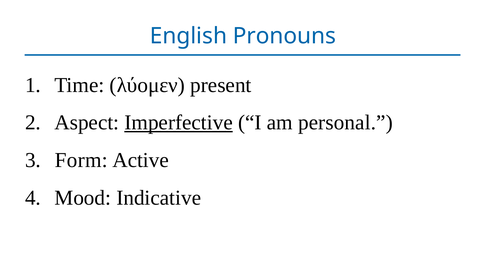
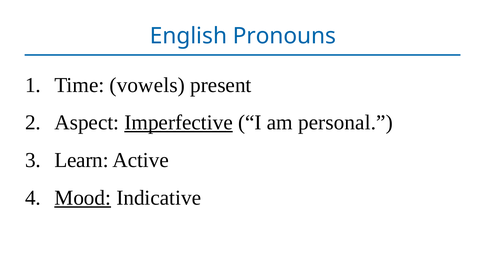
λύομεν: λύομεν -> vowels (147, 85)
Form: Form -> Learn (81, 160)
Mood underline: none -> present (83, 198)
